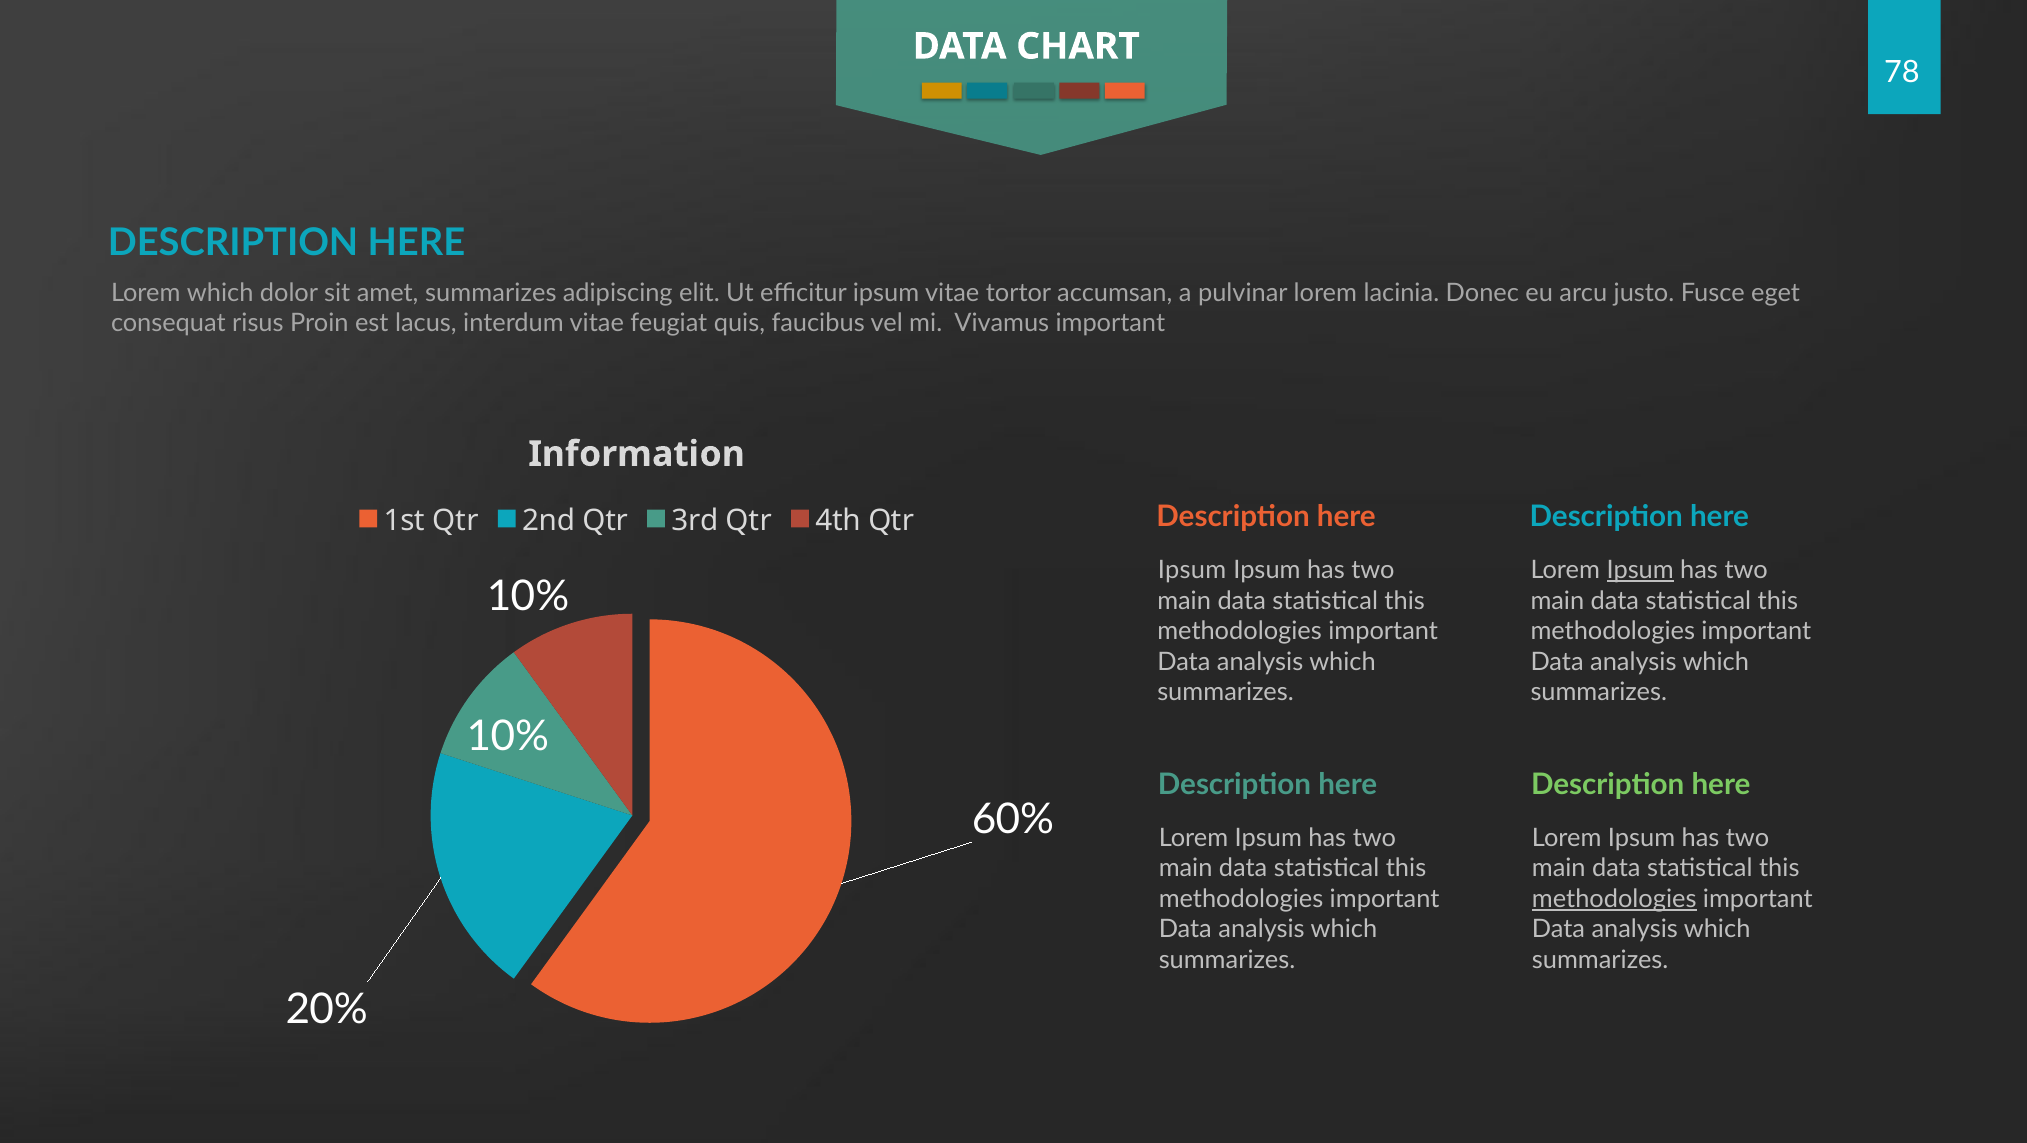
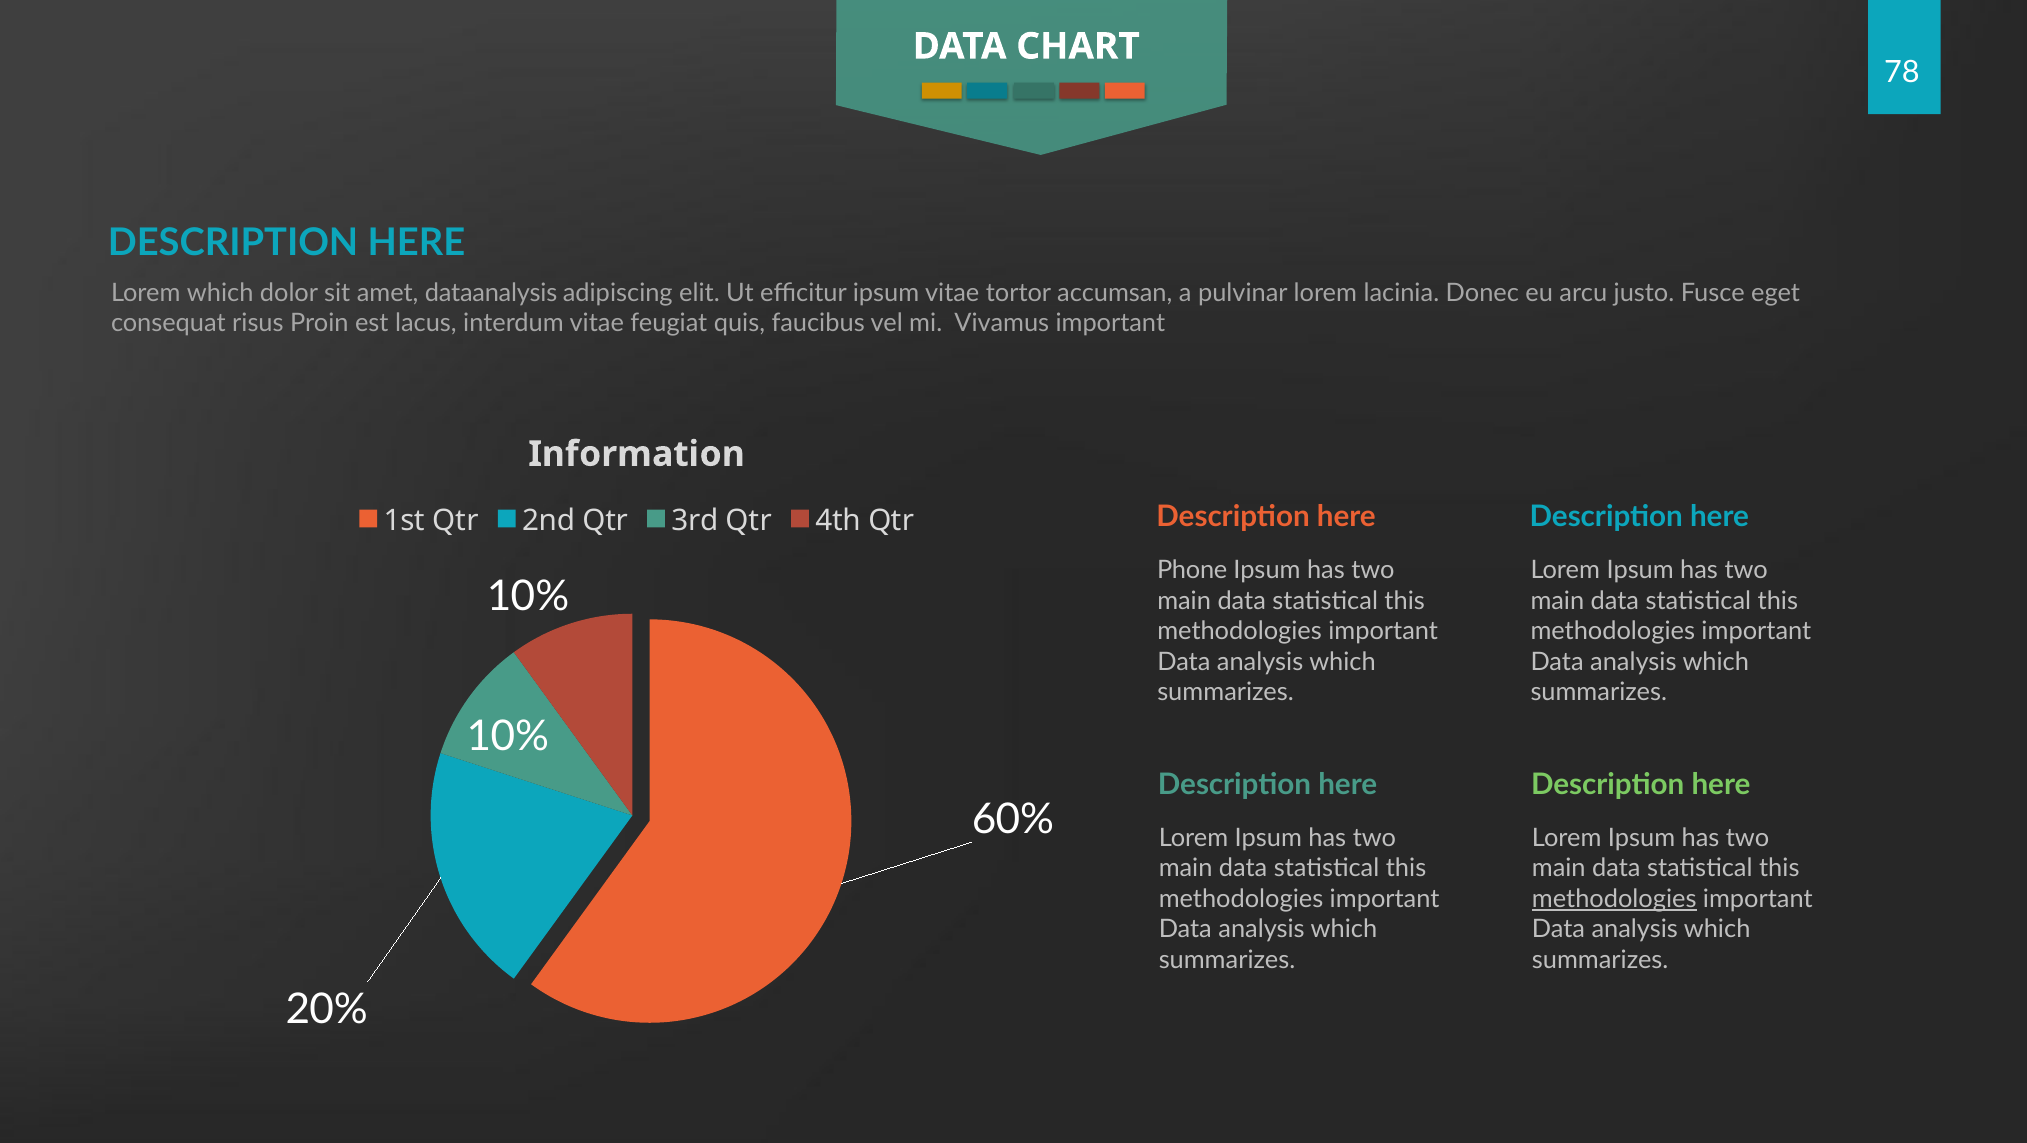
amet summarizes: summarizes -> dataanalysis (491, 293)
Ipsum: Ipsum -> Phone (1192, 570)
Ipsum underline: present -> none (1640, 570)
